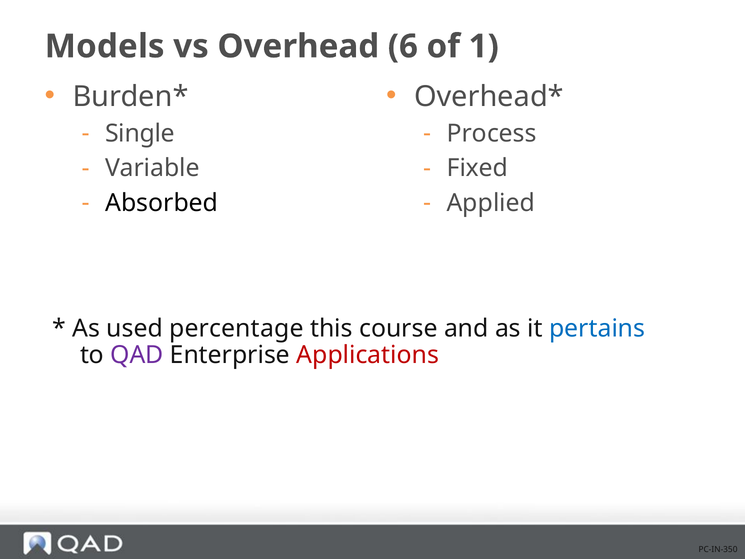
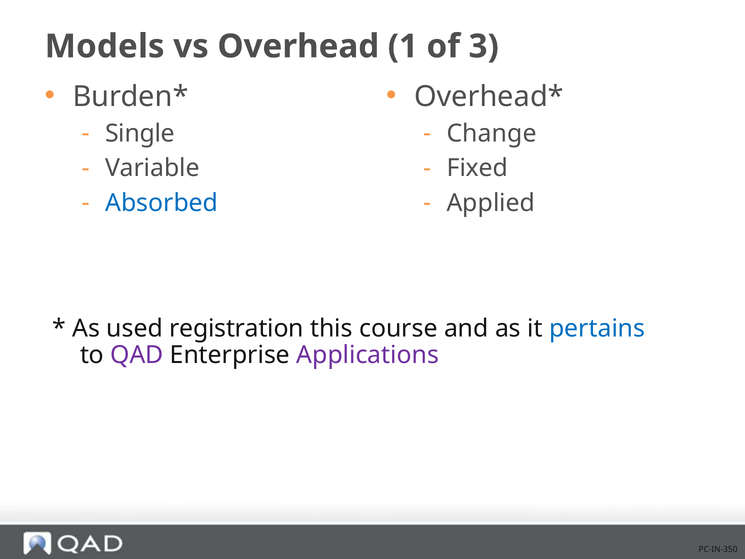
6: 6 -> 1 (403, 46)
1: 1 -> 3 (484, 46)
Process: Process -> Change (492, 133)
Absorbed colour: black -> blue (162, 203)
percentage: percentage -> registration (237, 328)
Applications colour: red -> purple (368, 355)
